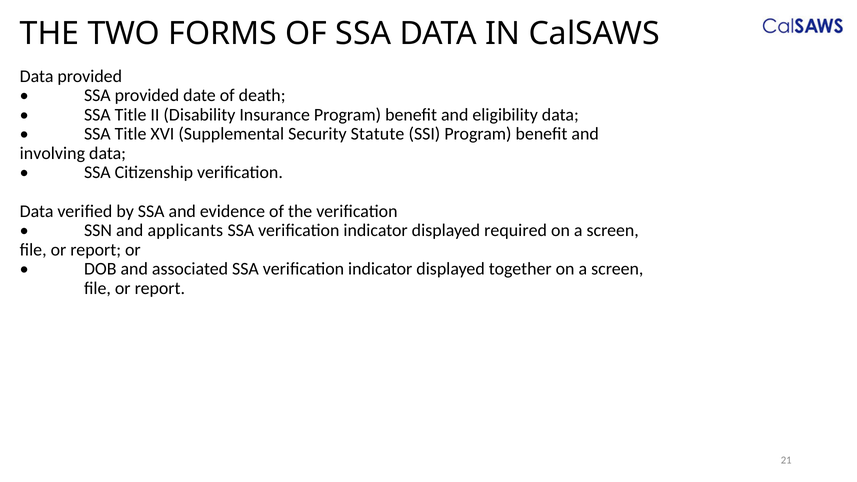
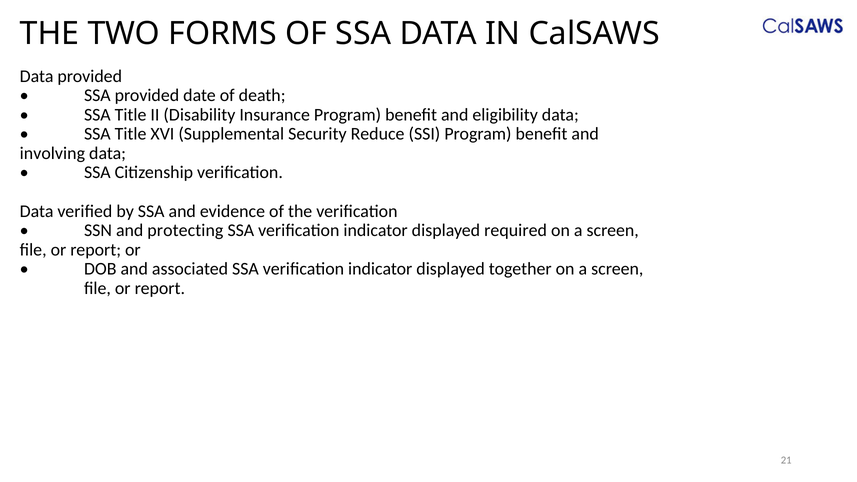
Statute: Statute -> Reduce (378, 134)
applicants: applicants -> protecting (185, 230)
